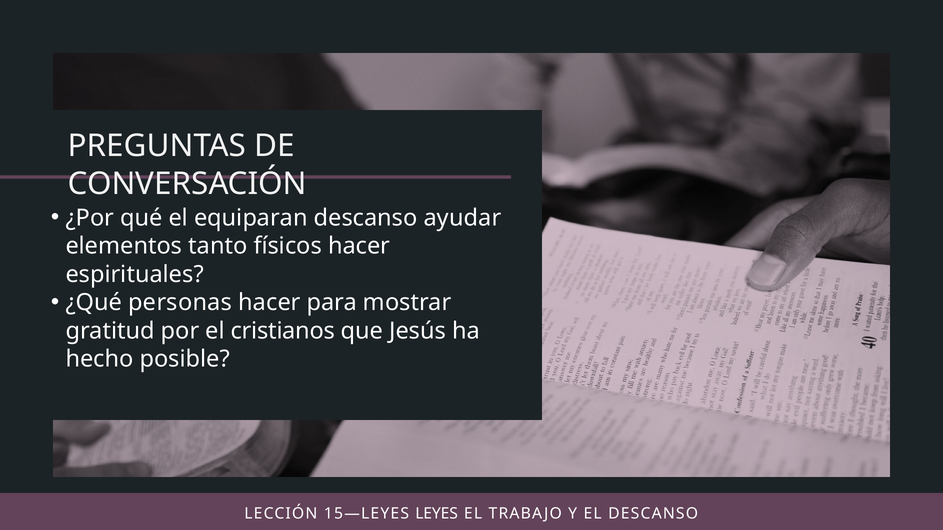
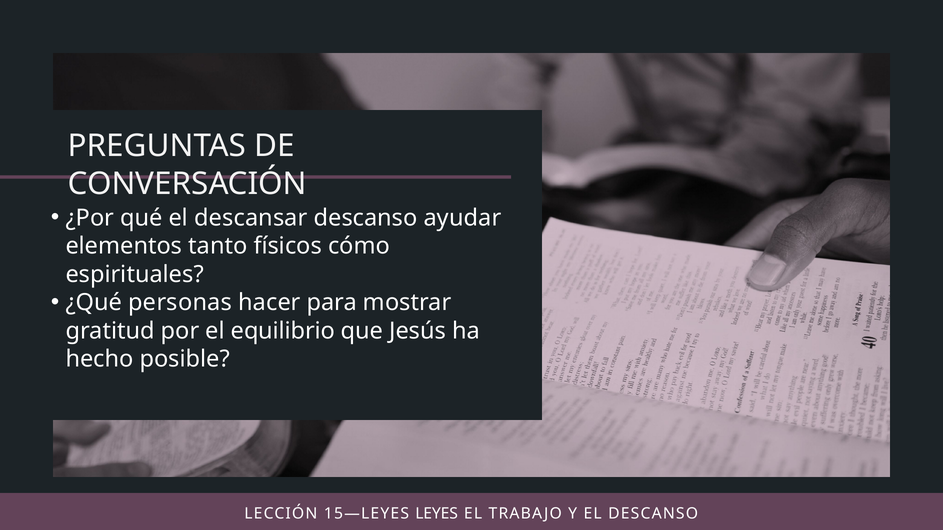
equiparan: equiparan -> descansar (251, 218)
físicos hacer: hacer -> cómo (359, 246)
cristianos: cristianos -> equilibrio (283, 331)
